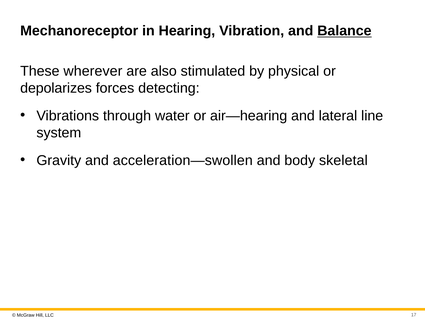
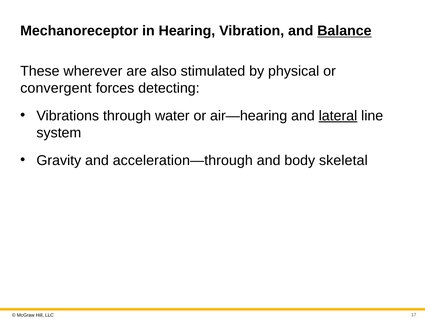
depolarizes: depolarizes -> convergent (56, 88)
lateral underline: none -> present (338, 116)
acceleration—swollen: acceleration—swollen -> acceleration—through (183, 160)
